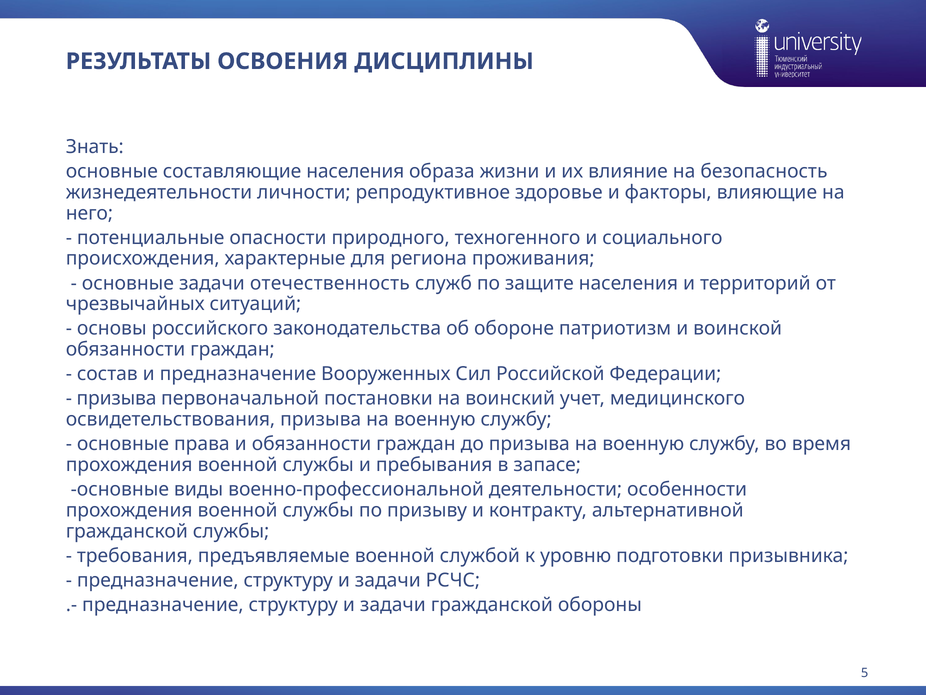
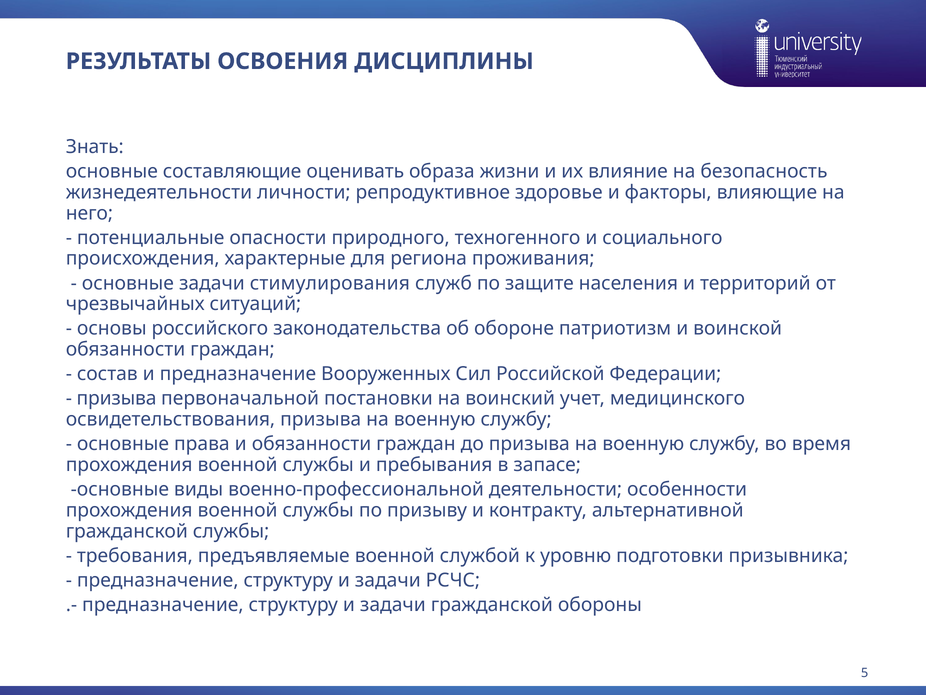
составляющие населения: населения -> оценивать (355, 171)
отечественность: отечественность -> стимулирования (330, 283)
